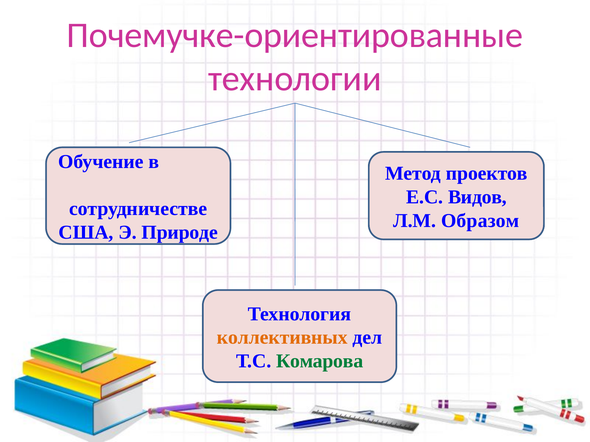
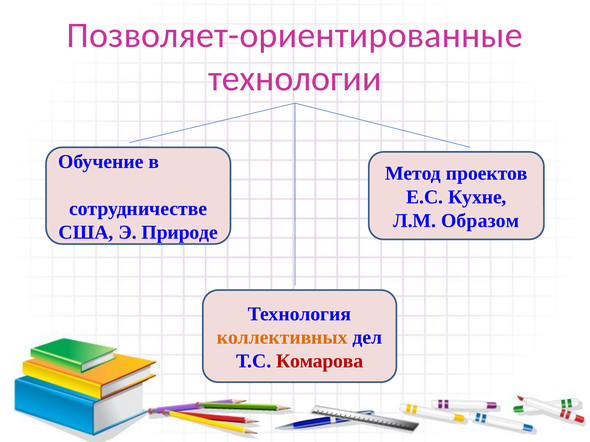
Почемучке-ориентированные: Почемучке-ориентированные -> Позволяет-ориентированные (295, 35)
Видов: Видов -> Кухне (477, 197)
Комарова colour: green -> red (320, 361)
